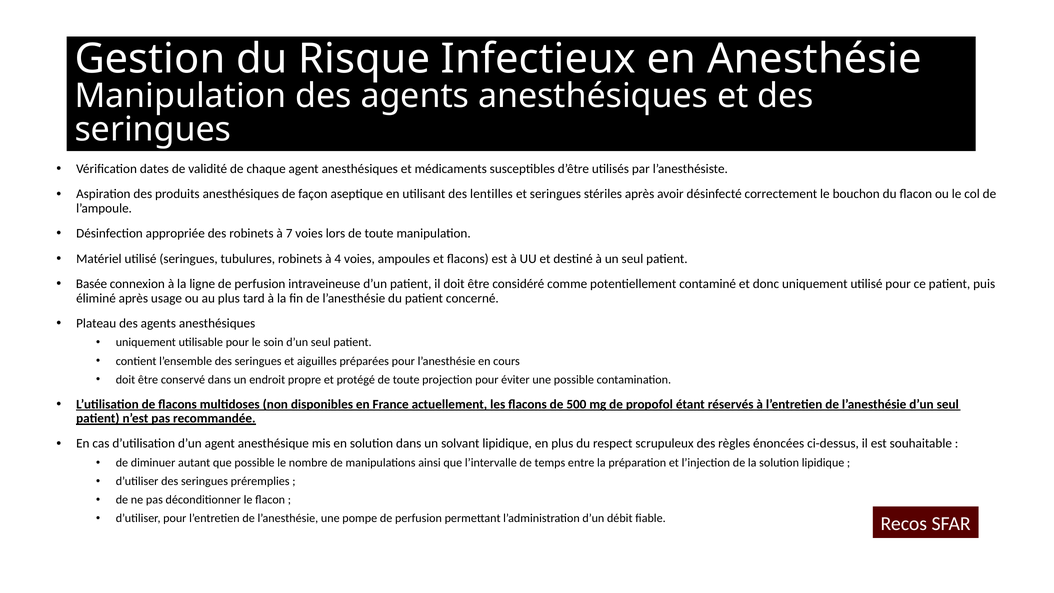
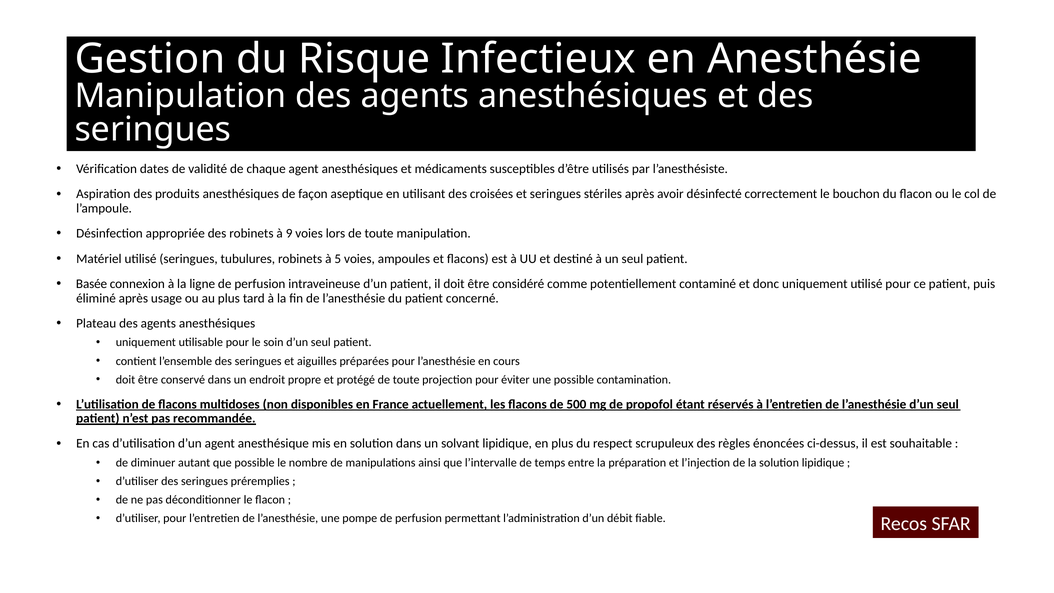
lentilles: lentilles -> croisées (492, 194)
7: 7 -> 9 (289, 233)
4: 4 -> 5 (338, 259)
